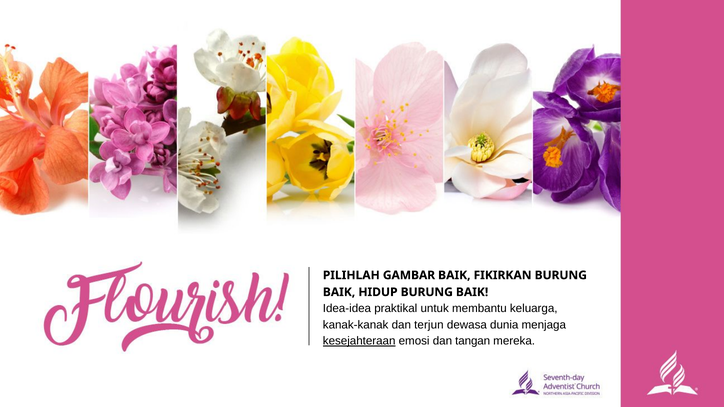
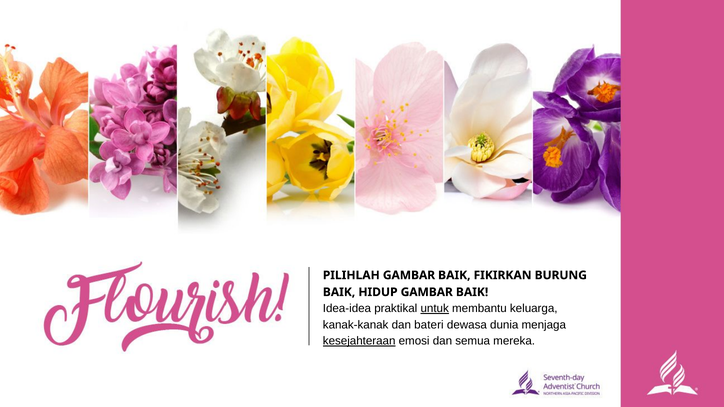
HIDUP BURUNG: BURUNG -> GAMBAR (427, 292)
untuk underline: none -> present (435, 309)
terjun: terjun -> bateri (429, 325)
tangan: tangan -> semua (473, 341)
